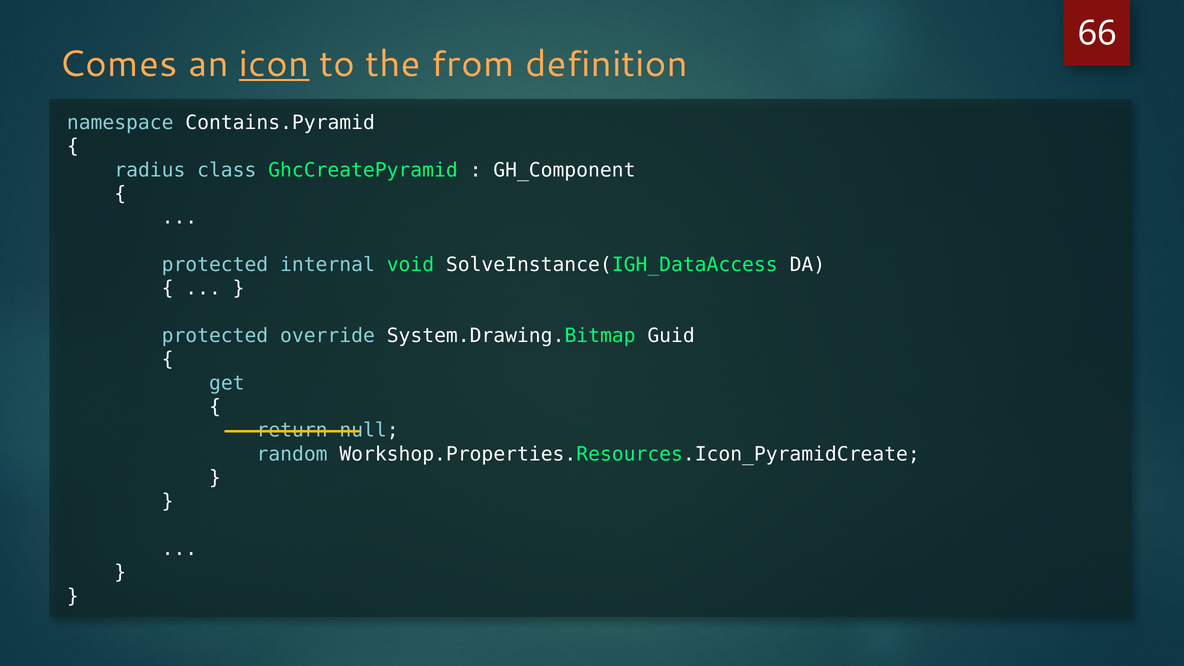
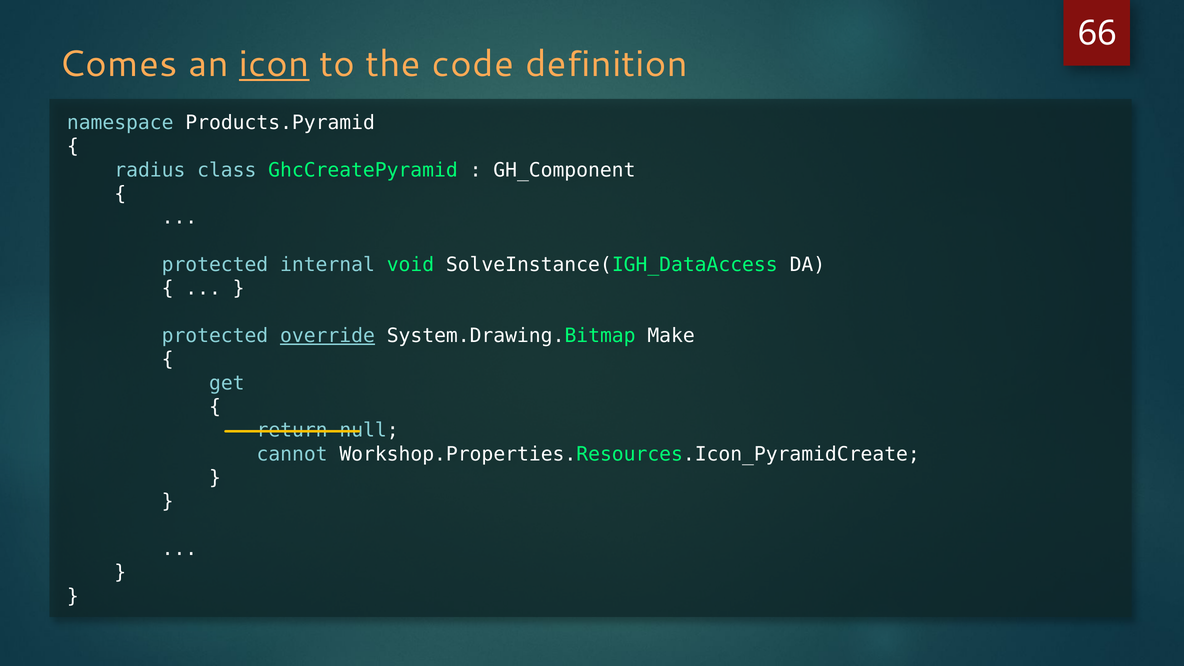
from: from -> code (473, 64)
Contains.Pyramid: Contains.Pyramid -> Products.Pyramid (280, 123)
override underline: none -> present (327, 336)
Guid: Guid -> Make (671, 336)
random: random -> cannot (292, 454)
